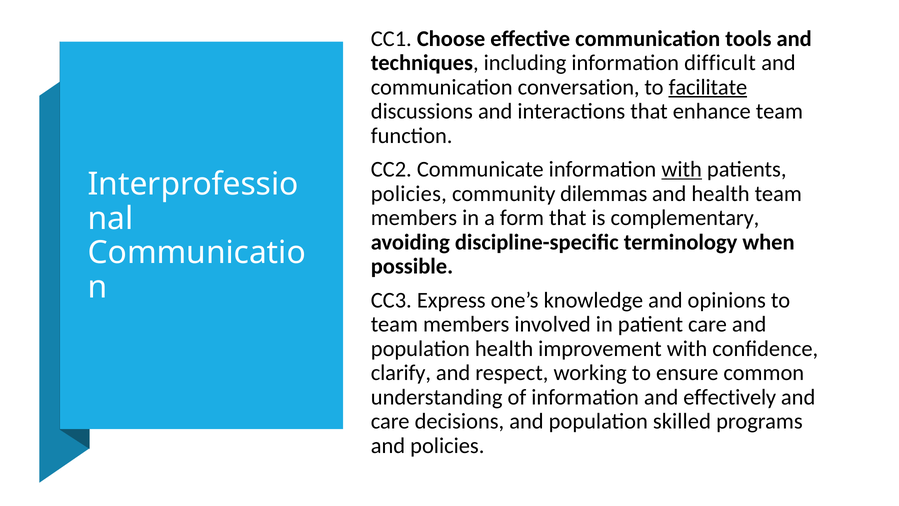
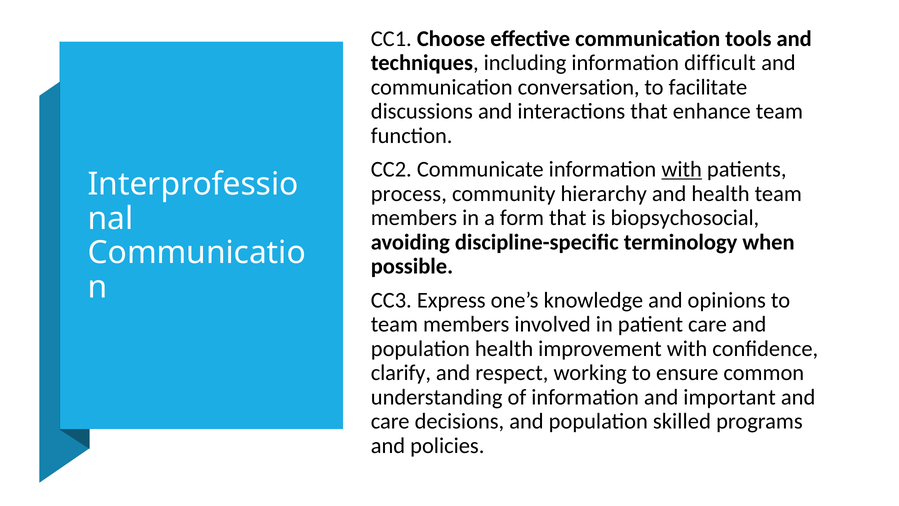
facilitate underline: present -> none (708, 87)
policies: policies -> process (409, 193)
dilemmas: dilemmas -> hierarchy (604, 193)
complementary: complementary -> biopsychosocial (685, 218)
effectively: effectively -> important (730, 397)
